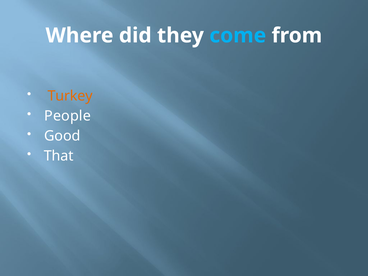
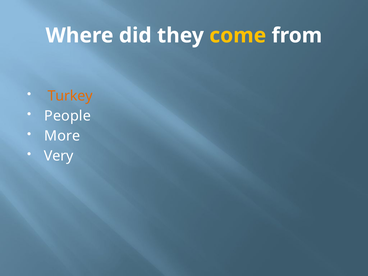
come colour: light blue -> yellow (238, 36)
Good: Good -> More (62, 136)
That: That -> Very (59, 156)
